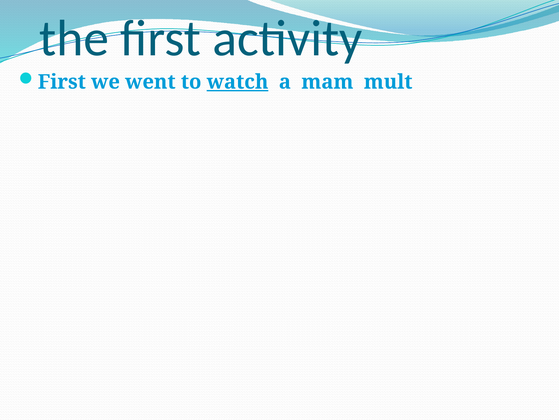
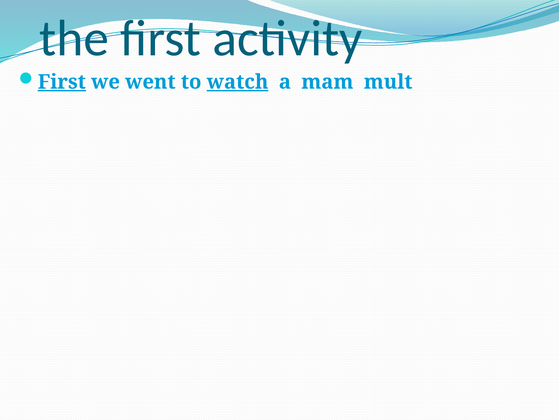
First underline: none -> present (62, 82)
